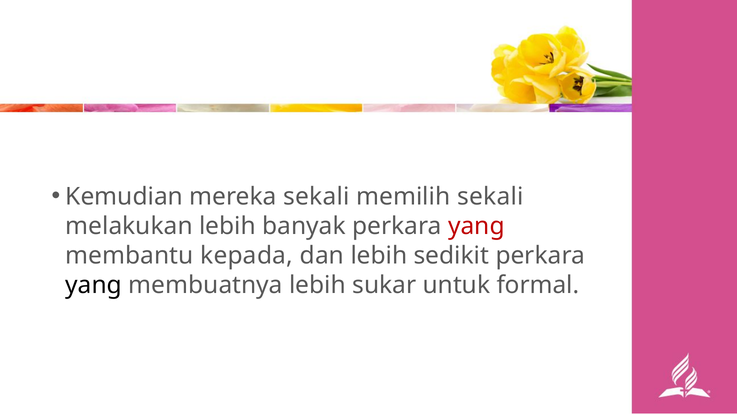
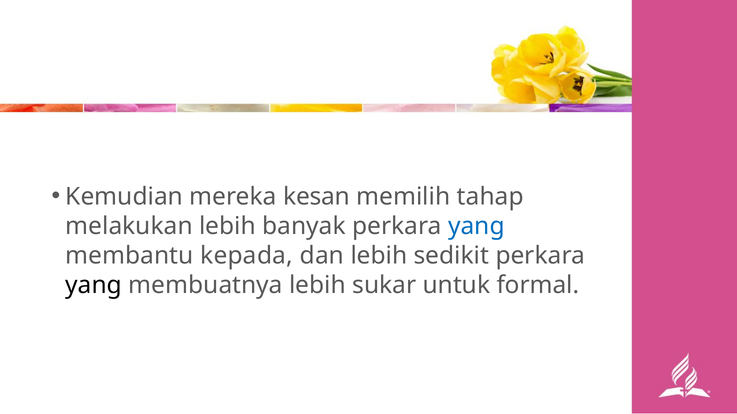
mereka sekali: sekali -> kesan (317, 197)
memilih sekali: sekali -> tahap (490, 197)
yang colour: red -> blue (476, 226)
